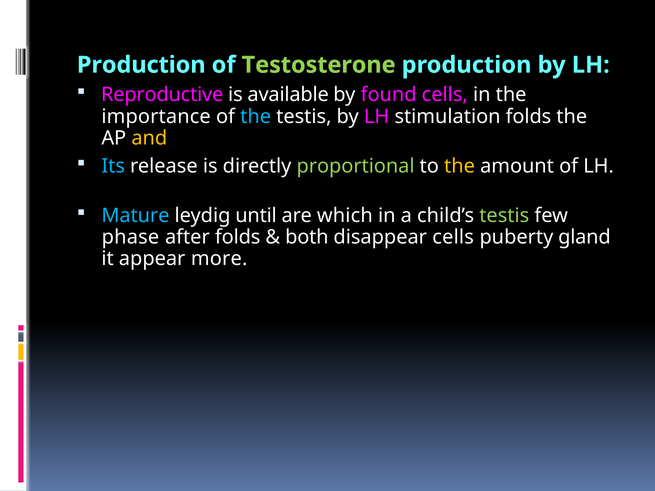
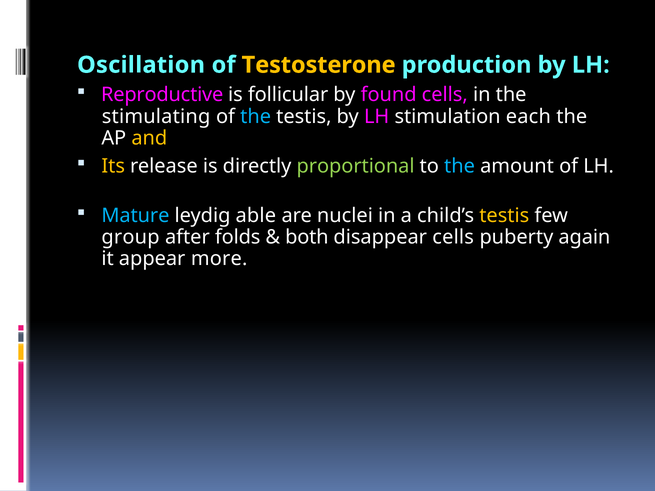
Production: Production -> Oscillation (141, 65)
Testosterone colour: light green -> yellow (319, 65)
available: available -> follicular (288, 95)
importance: importance -> stimulating (156, 117)
stimulation folds: folds -> each (528, 117)
Its colour: light blue -> yellow (113, 166)
the colour: yellow -> light blue (460, 166)
until: until -> able (256, 216)
which: which -> nuclei (345, 216)
testis colour: light green -> yellow (504, 216)
phase: phase -> group (130, 237)
gland: gland -> again (584, 237)
